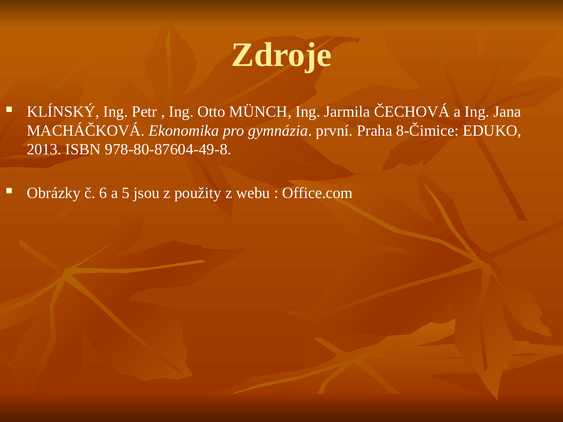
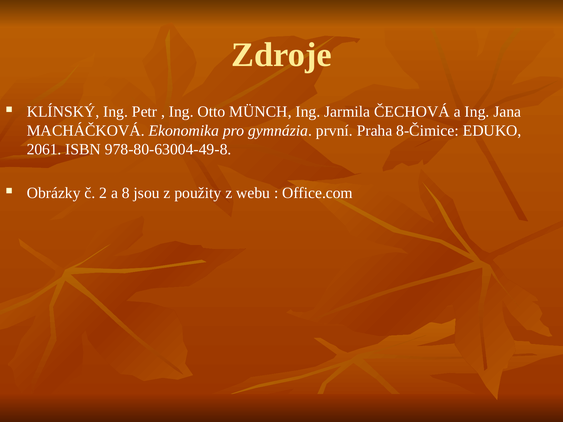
2013: 2013 -> 2061 (44, 149)
978-80-87604-49-8: 978-80-87604-49-8 -> 978-80-63004-49-8 (168, 149)
6: 6 -> 2 (103, 193)
5: 5 -> 8 (126, 193)
